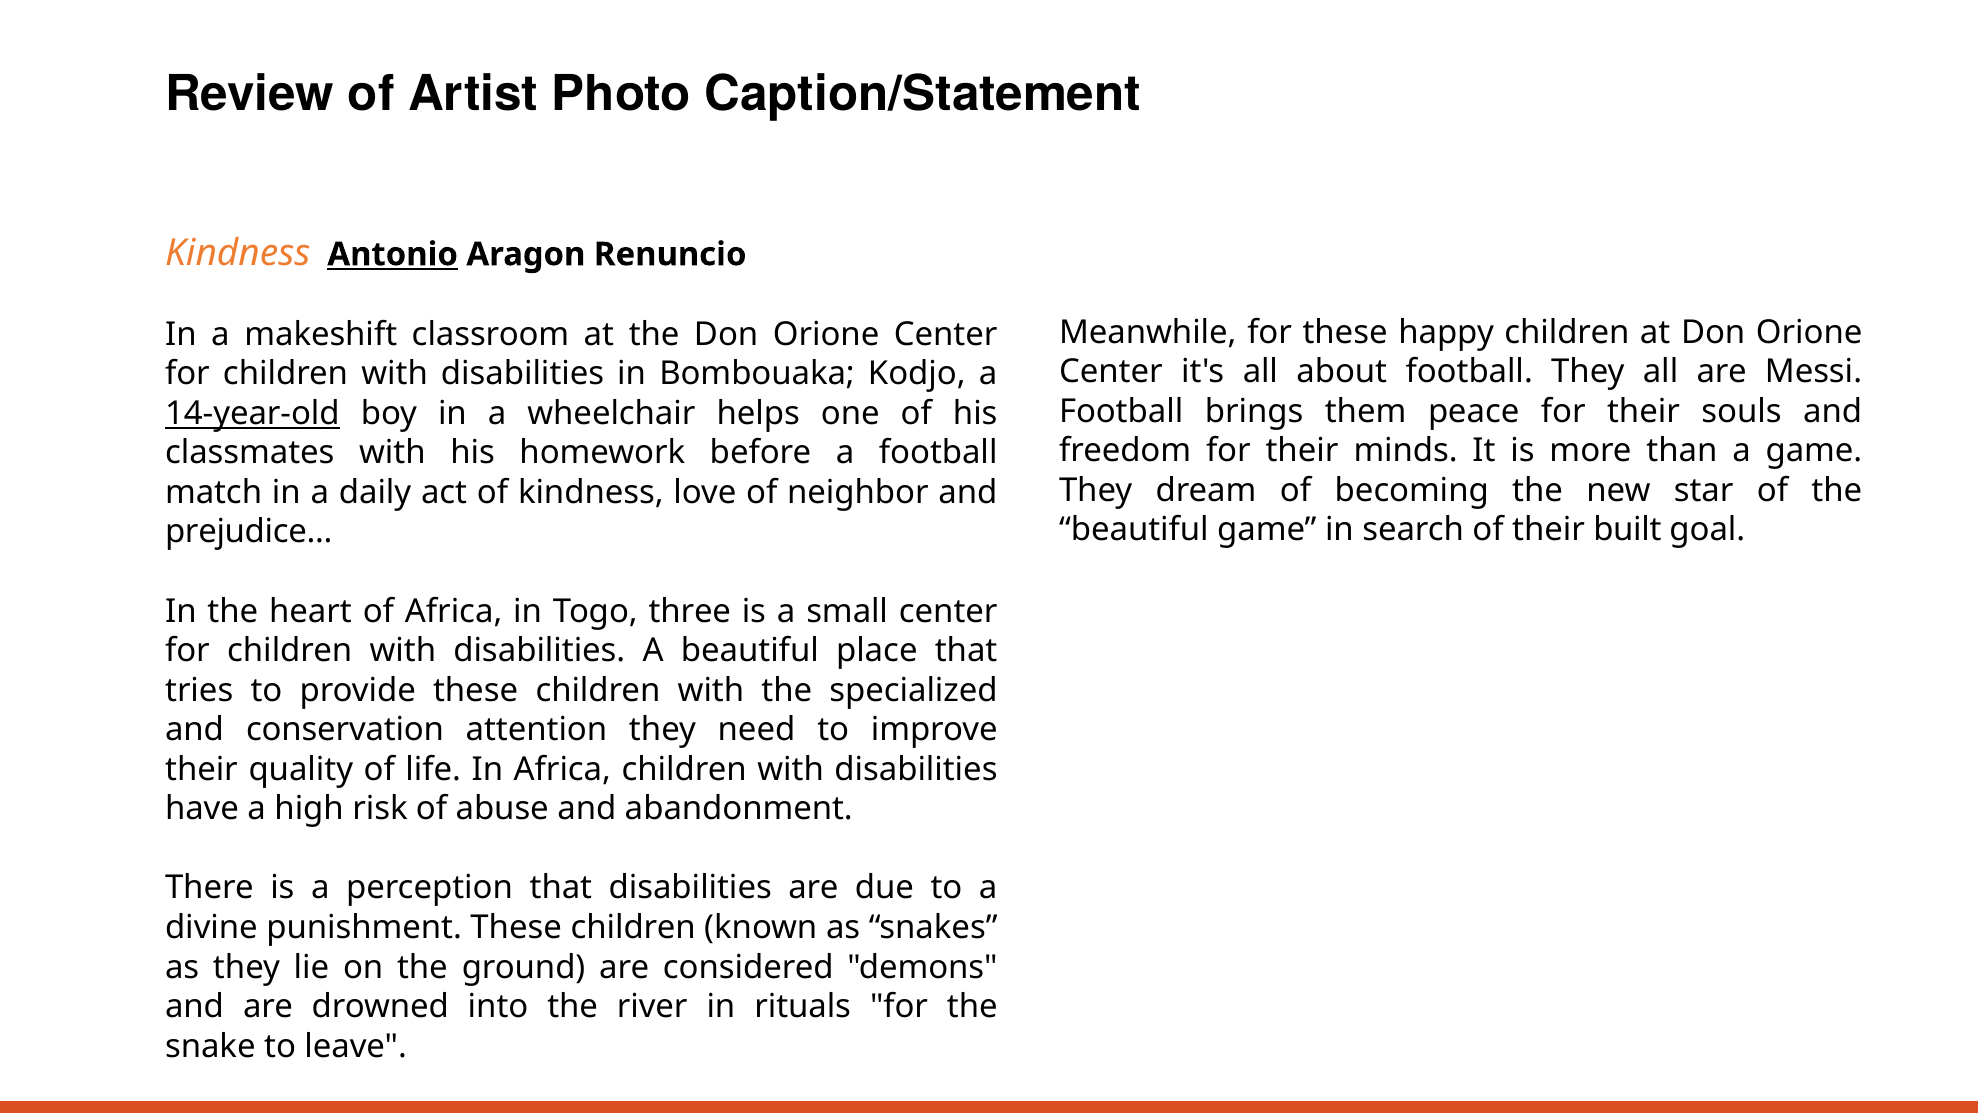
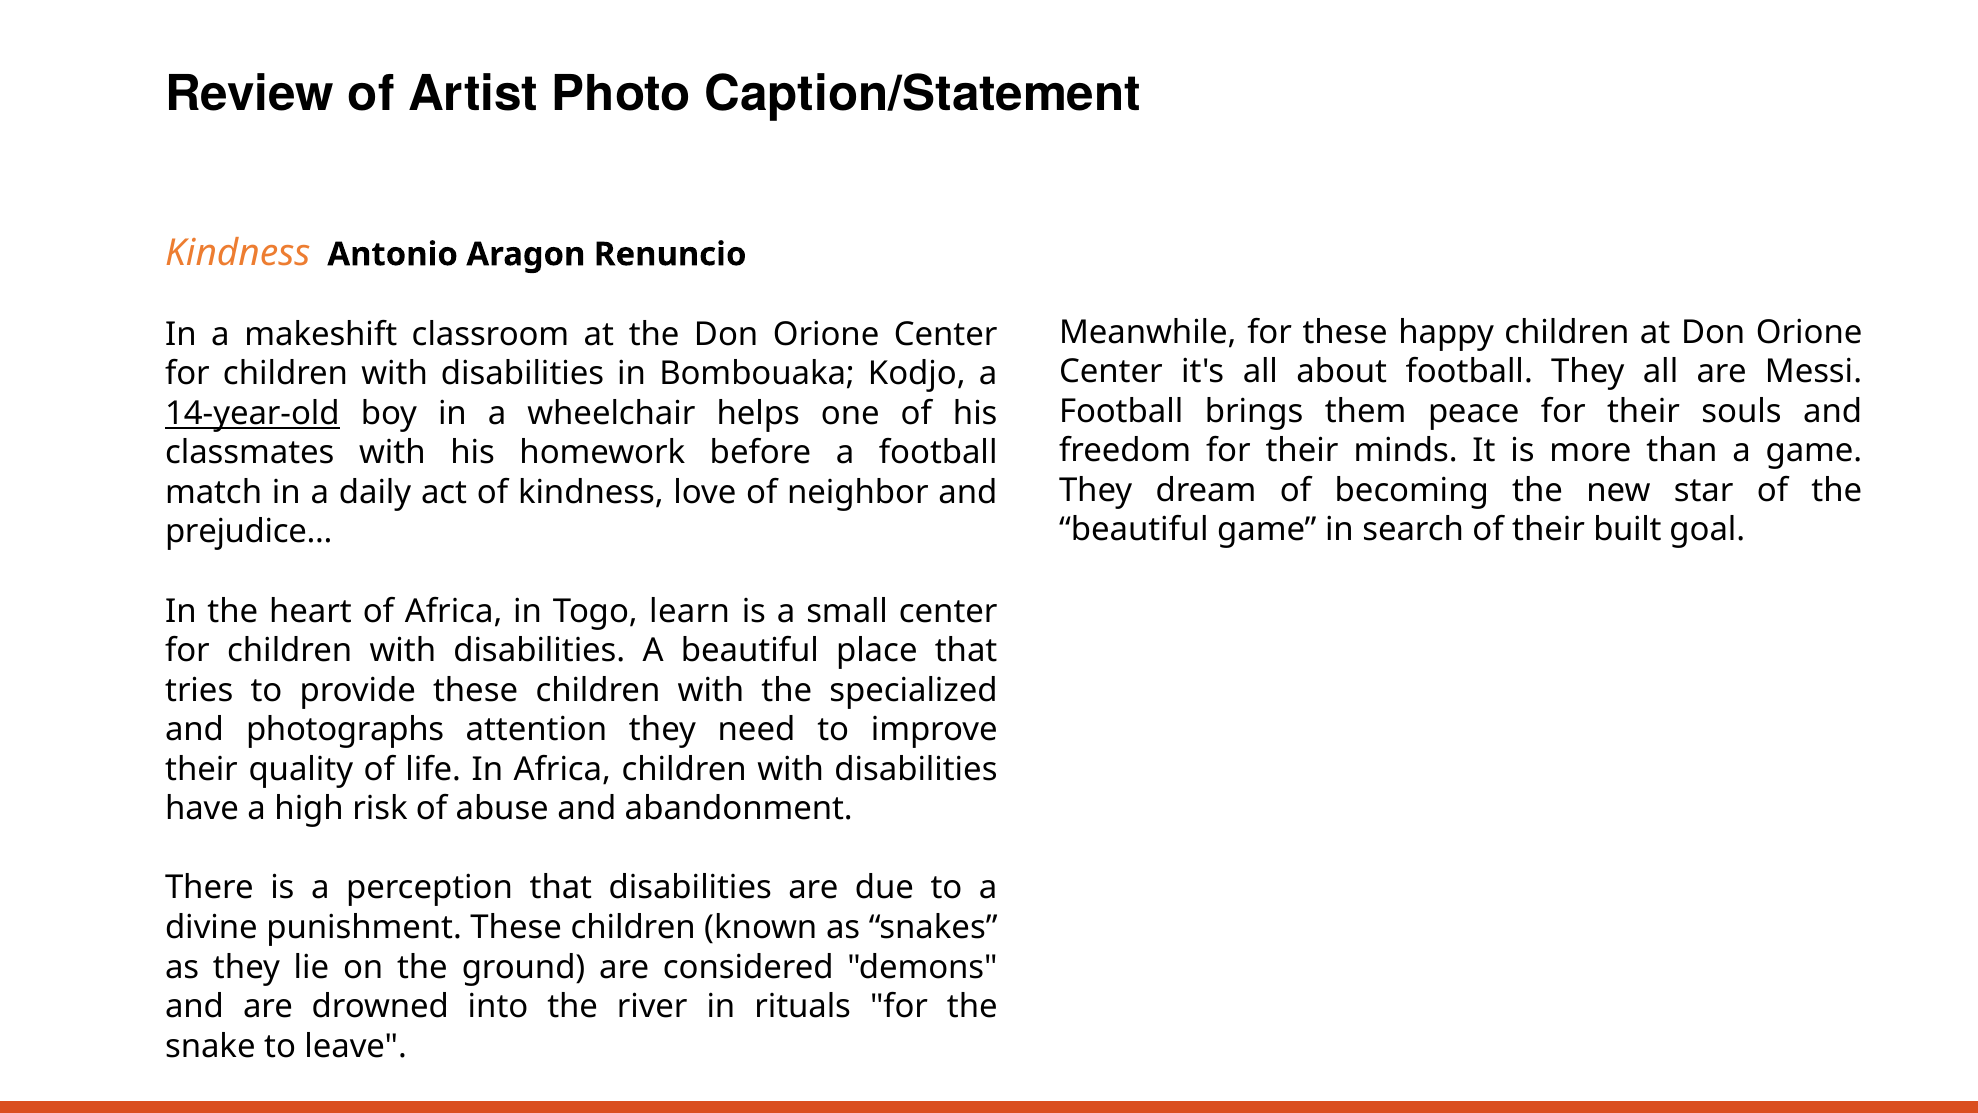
Antonio underline: present -> none (393, 254)
three: three -> learn (690, 611)
conservation: conservation -> photographs (345, 730)
